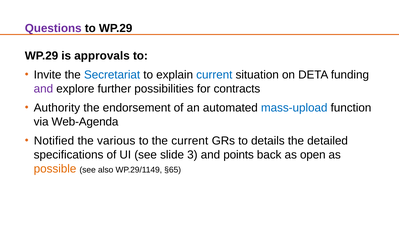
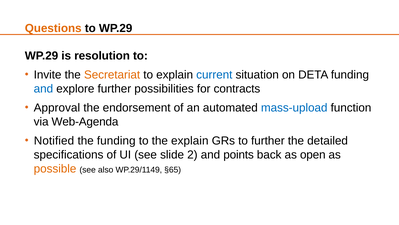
Questions colour: purple -> orange (53, 28)
approvals: approvals -> resolution (102, 56)
Secretariat colour: blue -> orange (112, 75)
and colour: purple -> blue (43, 89)
Authority: Authority -> Approval (57, 108)
the various: various -> funding (116, 140)
the current: current -> explain (190, 140)
to details: details -> further (268, 140)
3: 3 -> 2 (192, 154)
